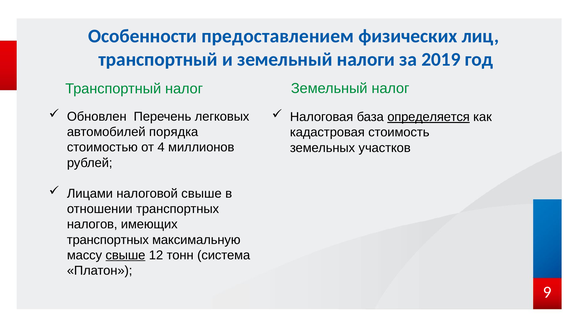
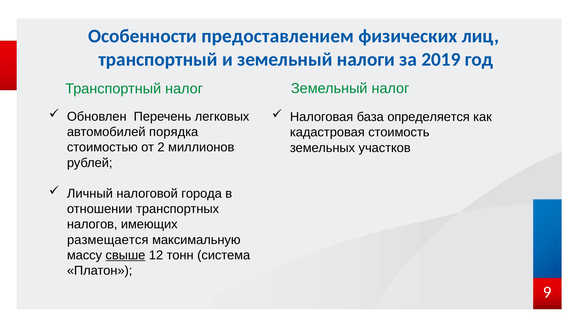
определяется underline: present -> none (429, 117)
4: 4 -> 2 (161, 147)
Лицами: Лицами -> Личный (90, 194)
налоговой свыше: свыше -> города (202, 194)
транспортных: транспортных -> размещается (108, 240)
